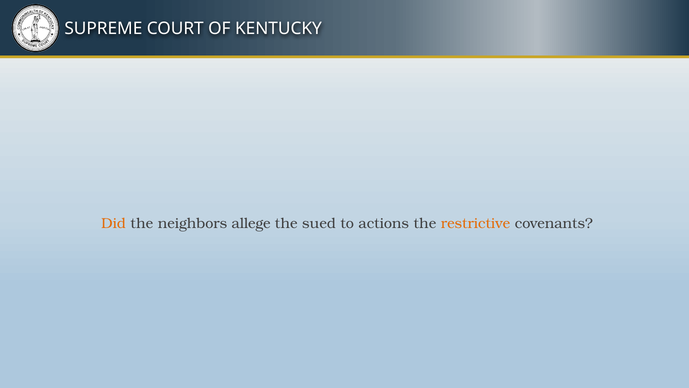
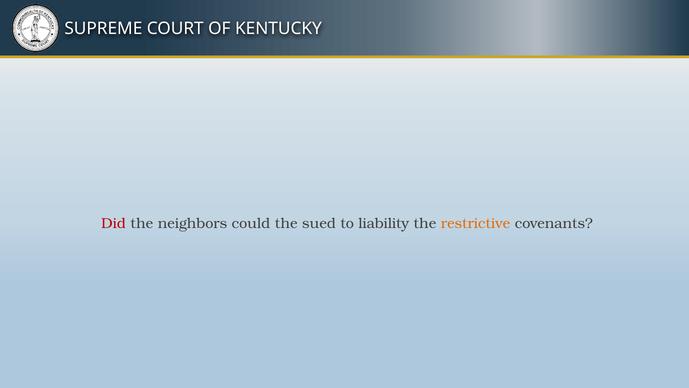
Did colour: orange -> red (114, 223)
allege: allege -> could (251, 223)
actions: actions -> liability (384, 223)
